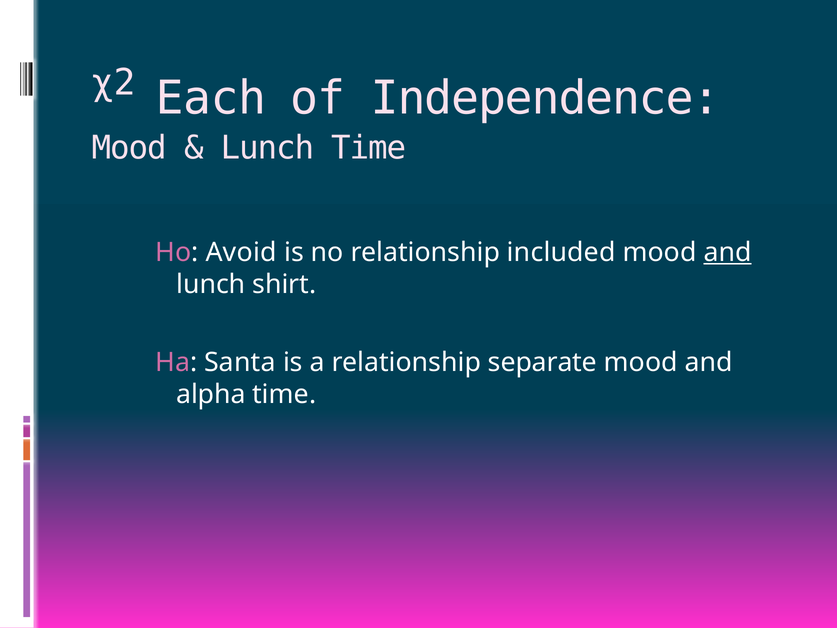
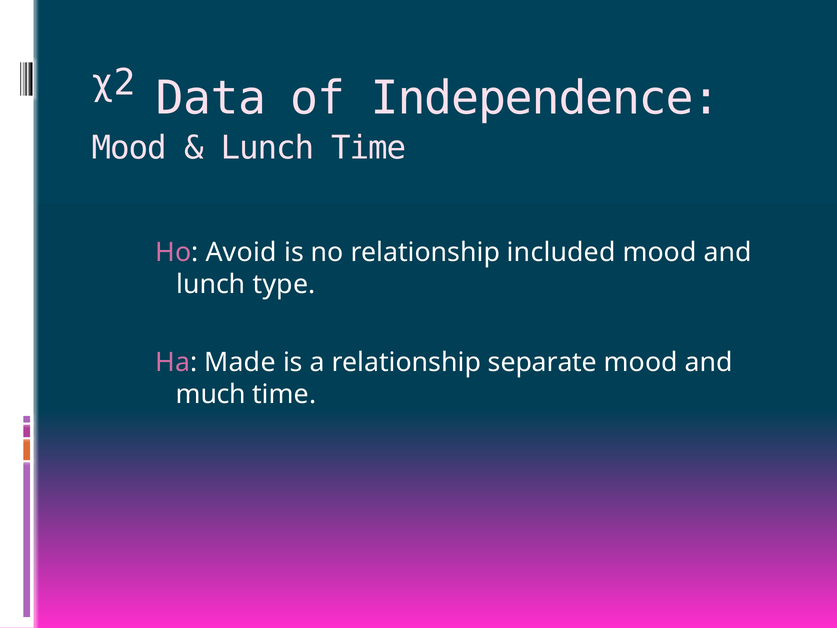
Each: Each -> Data (211, 98)
and underline: present -> none (728, 252)
shirt: shirt -> type (284, 284)
Santa: Santa -> Made (240, 362)
alpha: alpha -> much (211, 394)
